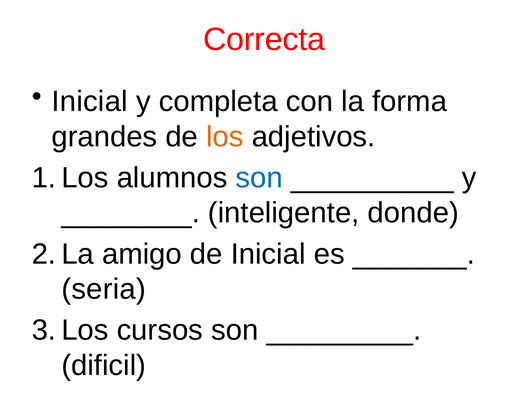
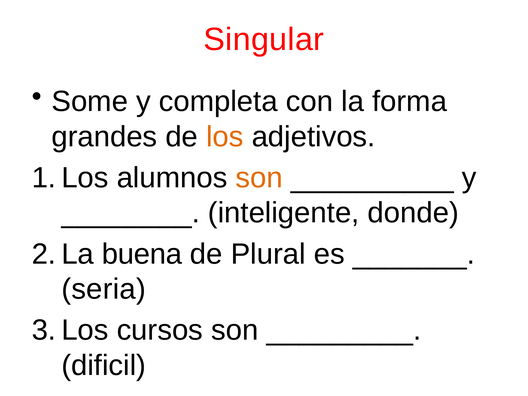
Correcta: Correcta -> Singular (264, 40)
Inicial: Inicial -> Some (90, 101)
son colour: blue -> orange (259, 178)
amigo: amigo -> buena (142, 254)
de Inicial: Inicial -> Plural (268, 254)
